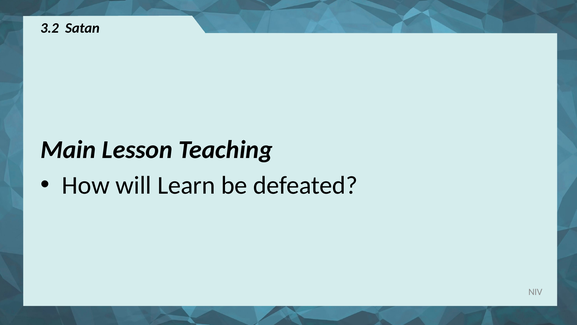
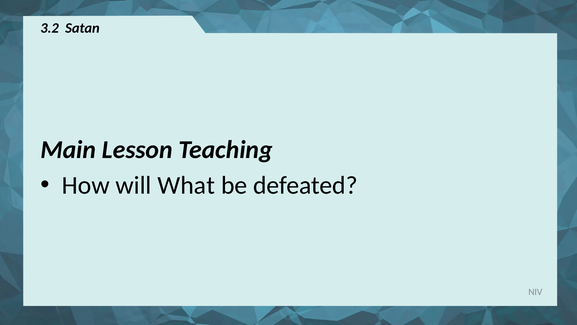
Learn: Learn -> What (186, 186)
